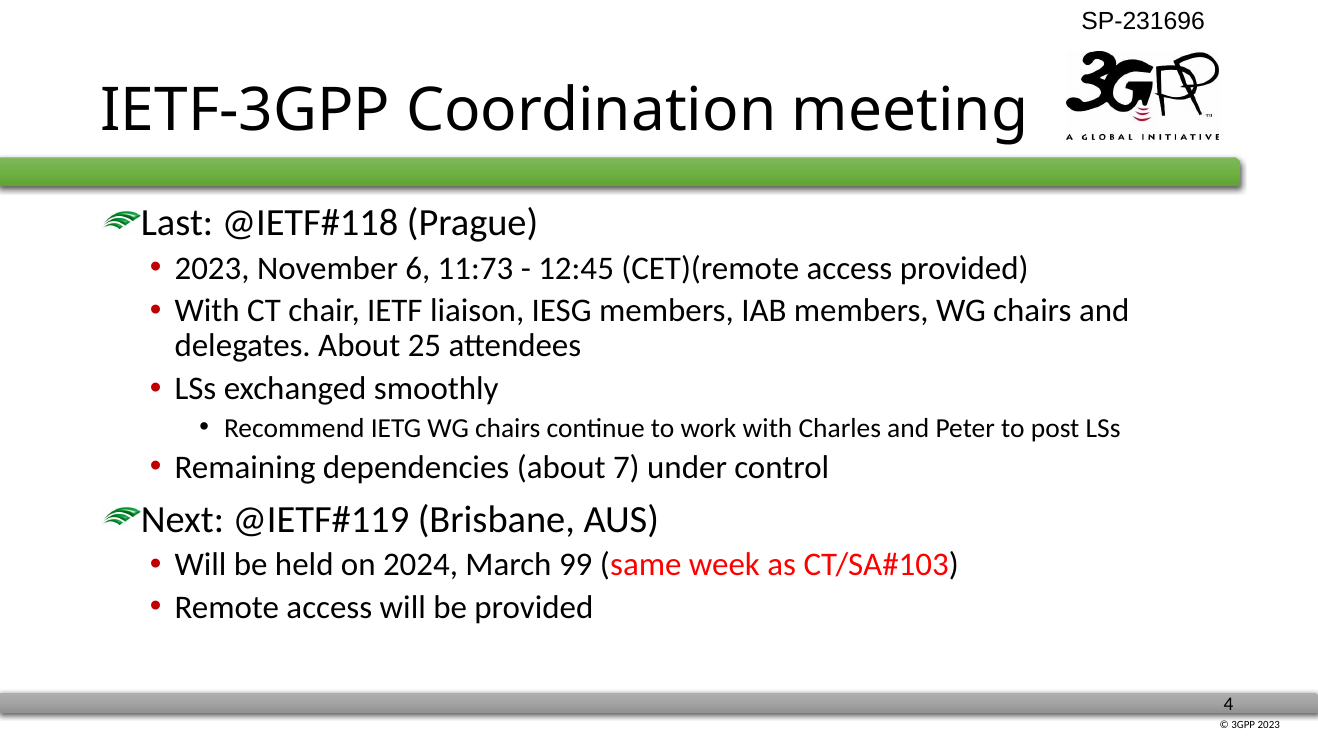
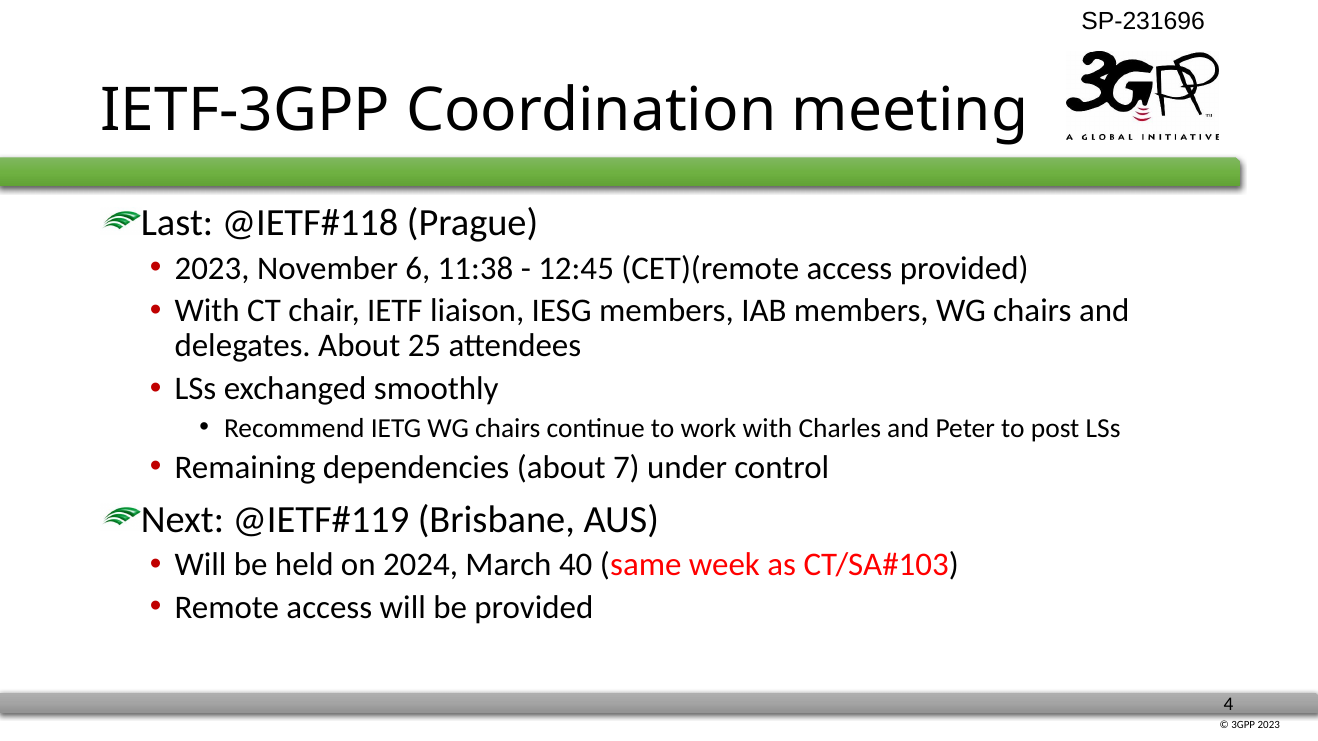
11:73: 11:73 -> 11:38 (476, 268)
99: 99 -> 40 (576, 565)
